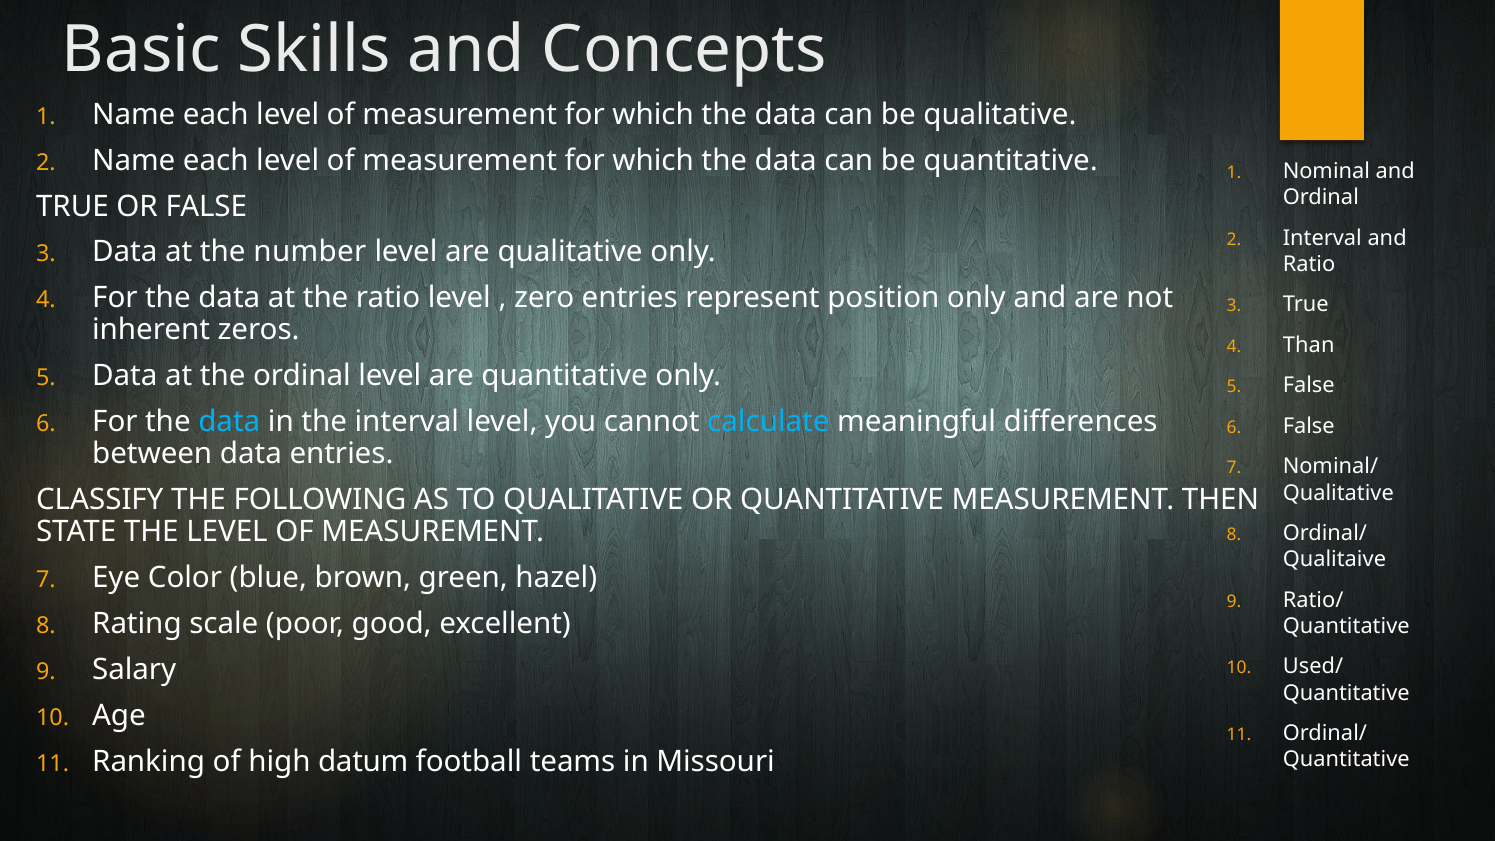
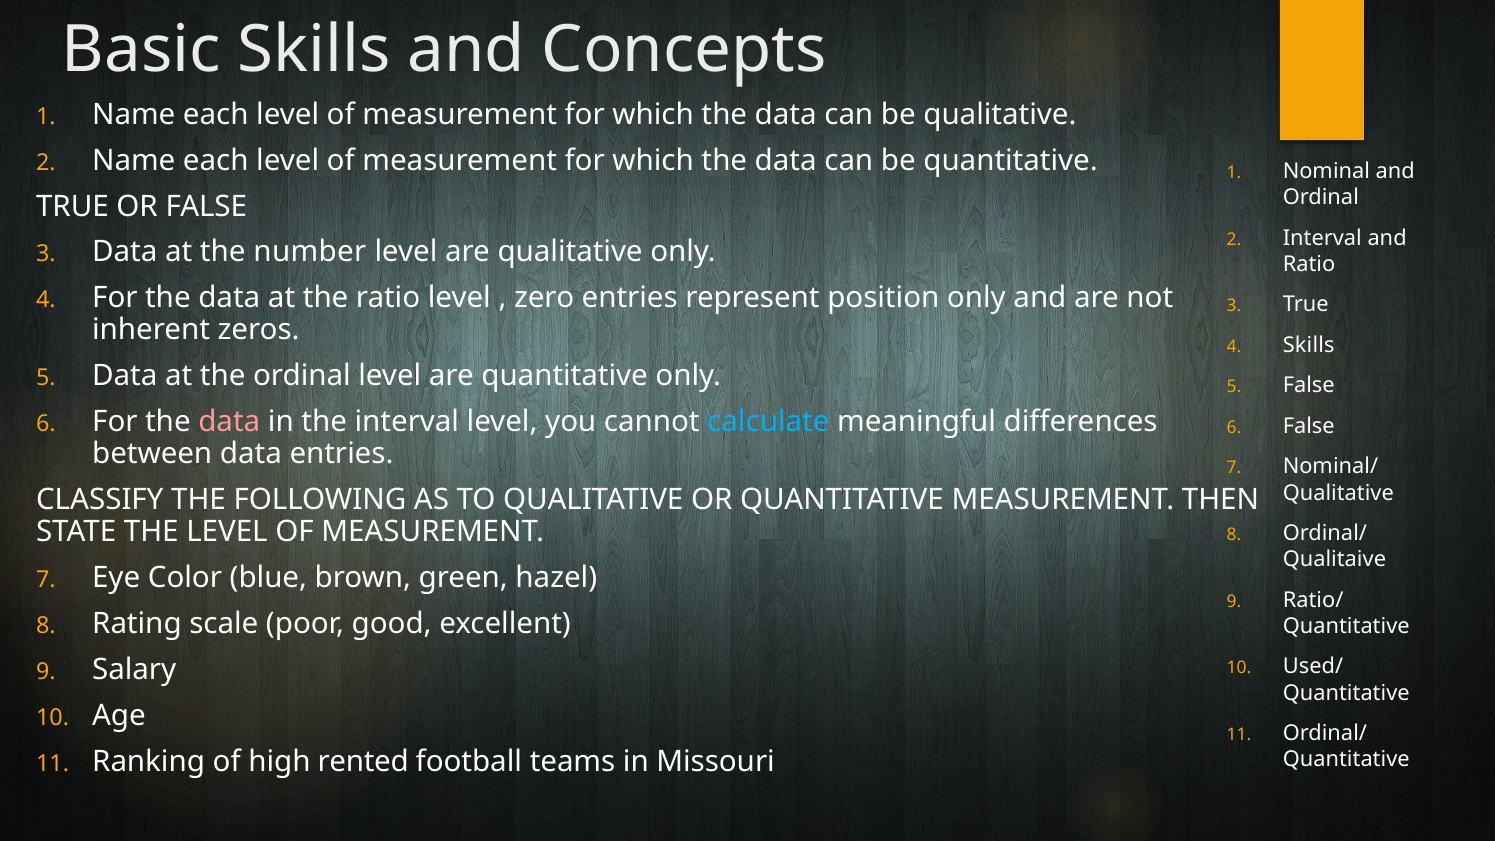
Than: Than -> Skills (1309, 345)
data colour: light blue -> pink (229, 422)
datum: datum -> rented (363, 761)
